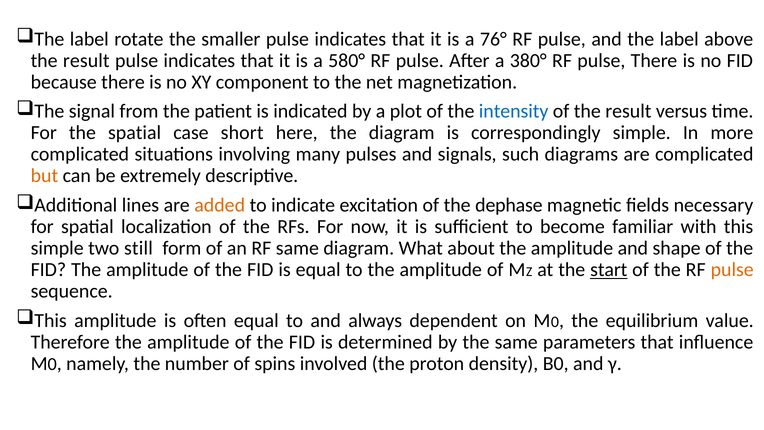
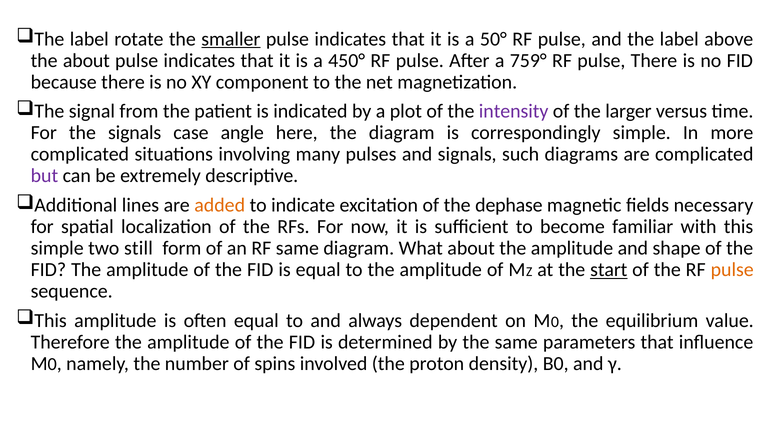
smaller underline: none -> present (231, 39)
76°: 76° -> 50° (493, 39)
result: result -> about (86, 60)
580°: 580° -> 450° (347, 60)
380°: 380° -> 759° (528, 60)
intensity colour: blue -> purple (514, 111)
of the result: result -> larger (628, 111)
the spatial: spatial -> signals (135, 133)
short: short -> angle (242, 133)
but colour: orange -> purple (44, 176)
